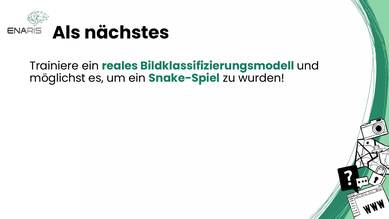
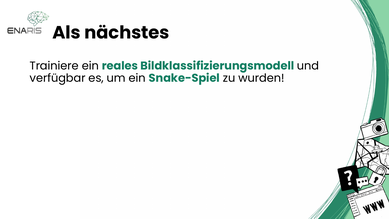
möglichst: möglichst -> verfügbar (58, 78)
